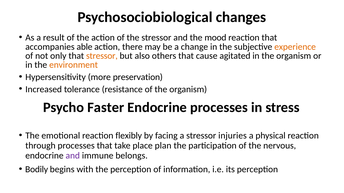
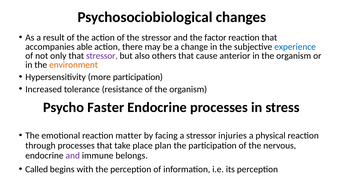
mood: mood -> factor (215, 38)
experience colour: orange -> blue (295, 47)
stressor colour: orange -> purple (102, 56)
agitated: agitated -> anterior (235, 56)
more preservation: preservation -> participation (138, 77)
flexibly: flexibly -> matter (129, 136)
Bodily: Bodily -> Called (37, 170)
